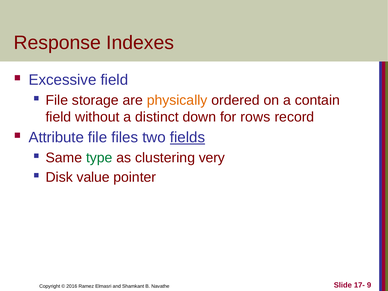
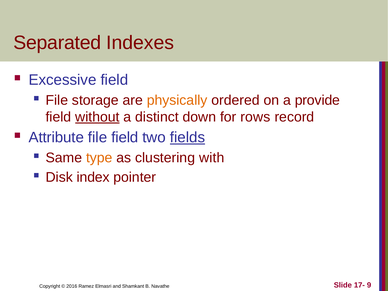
Response: Response -> Separated (57, 43)
contain: contain -> provide (317, 100)
without underline: none -> present (97, 117)
file files: files -> field (125, 137)
type colour: green -> orange (99, 158)
very: very -> with (212, 158)
value: value -> index (93, 177)
